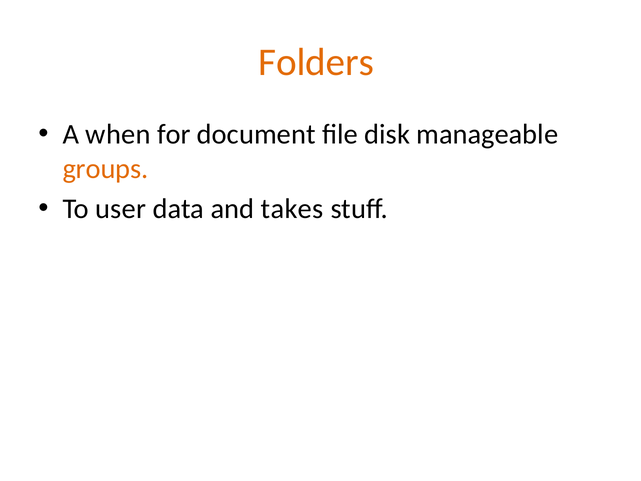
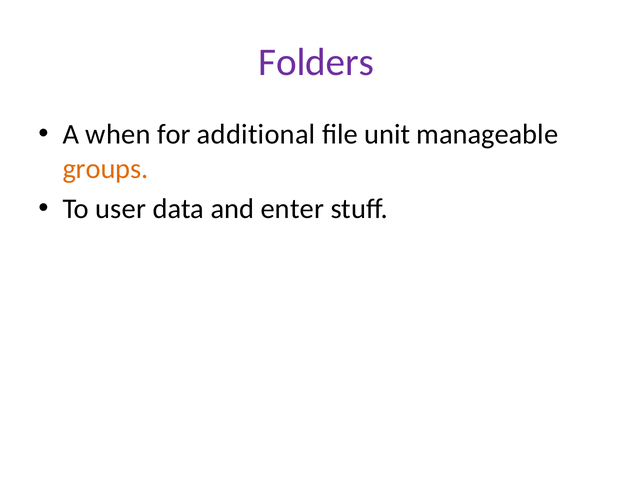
Folders colour: orange -> purple (316, 62)
document: document -> additional (256, 134)
disk: disk -> unit (387, 134)
takes: takes -> enter (292, 209)
